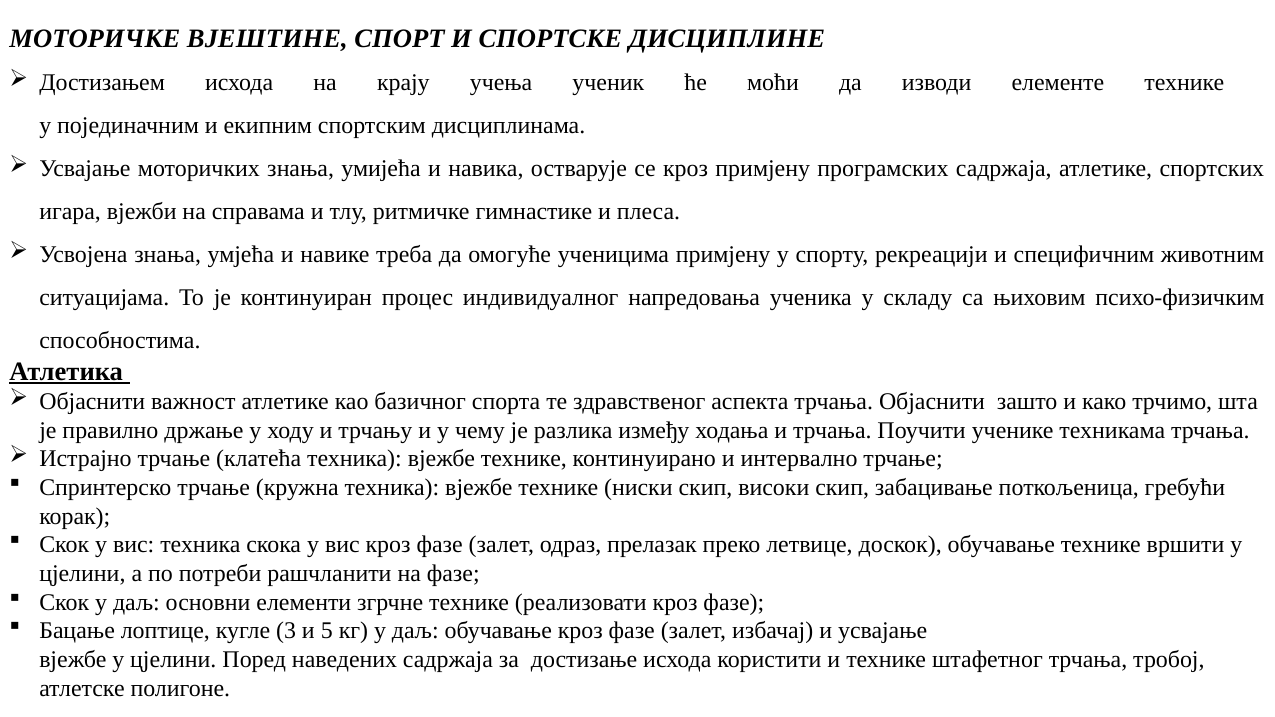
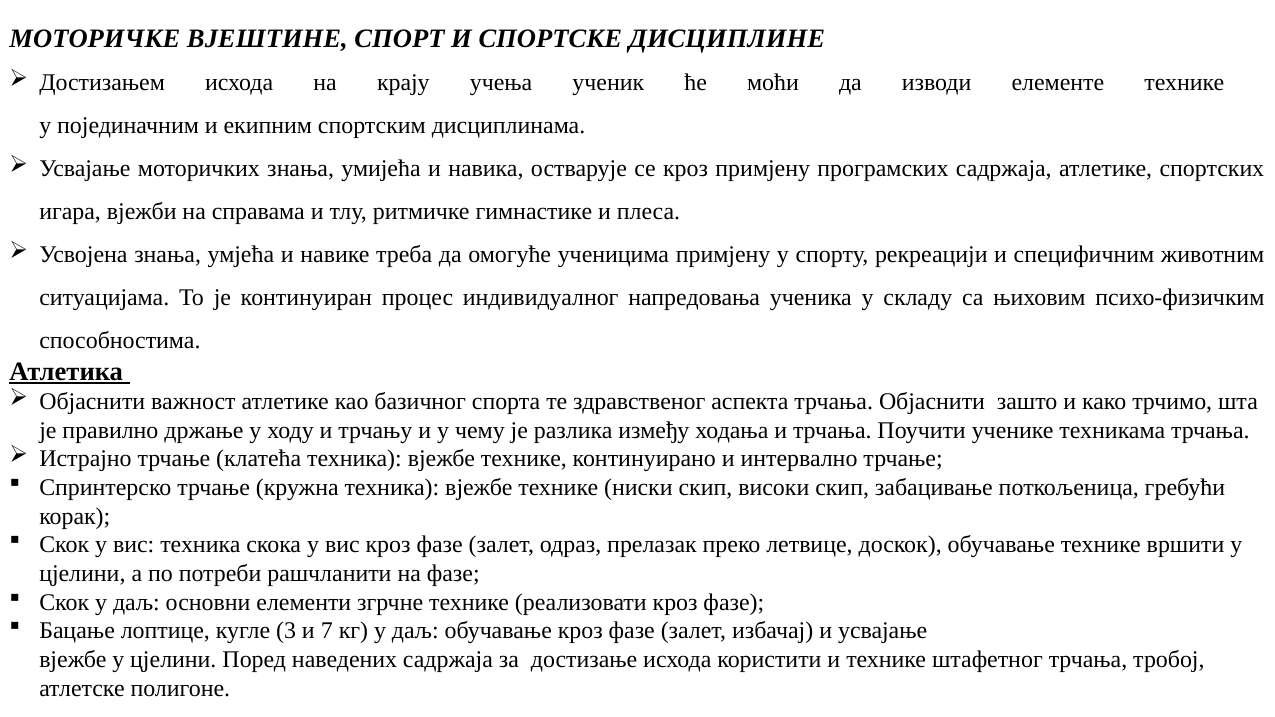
5: 5 -> 7 (327, 631)
